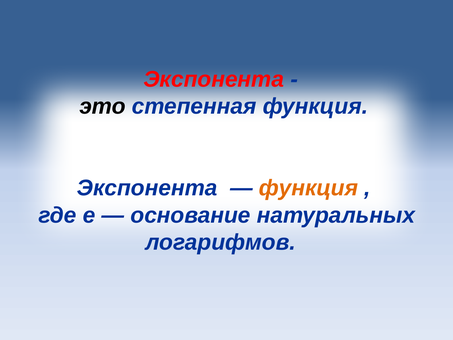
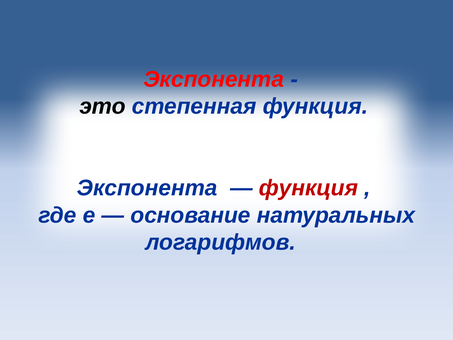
функция colour: orange -> red (308, 188)
